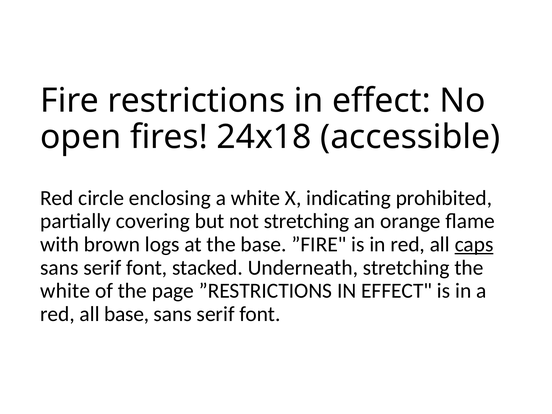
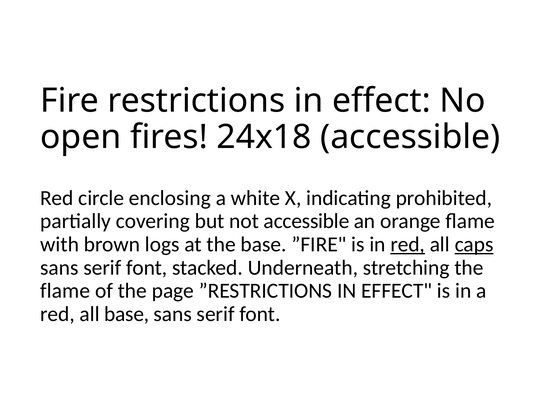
not stretching: stretching -> accessible (307, 221)
red underline: none -> present (408, 244)
white: white -> flame (65, 291)
